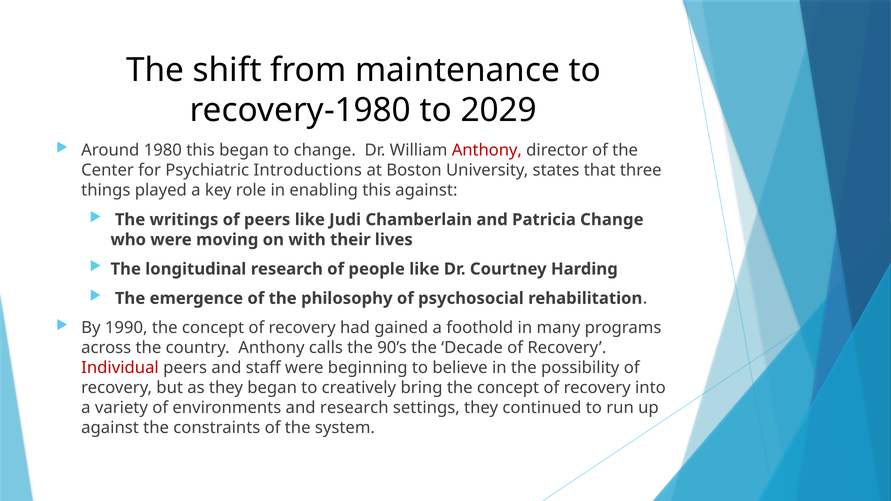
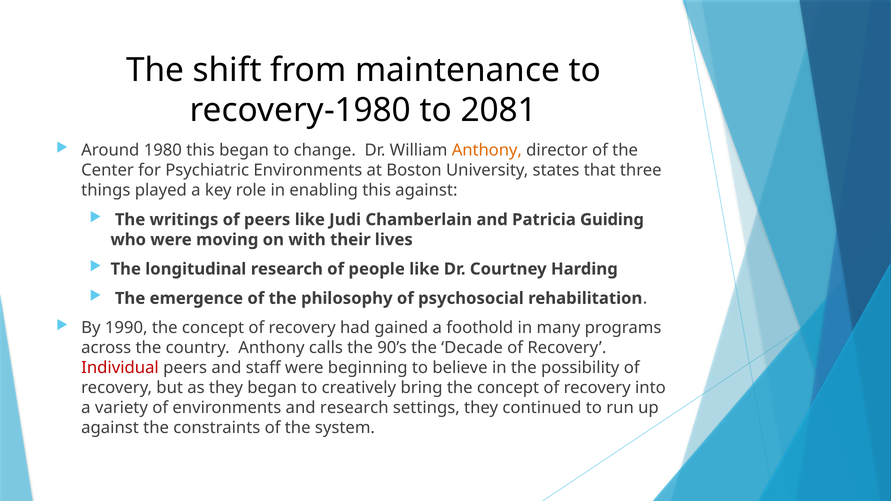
2029: 2029 -> 2081 (499, 110)
Anthony colour: red -> orange (487, 150)
Psychiatric Introductions: Introductions -> Environments (308, 170)
Patricia Change: Change -> Guiding (612, 220)
